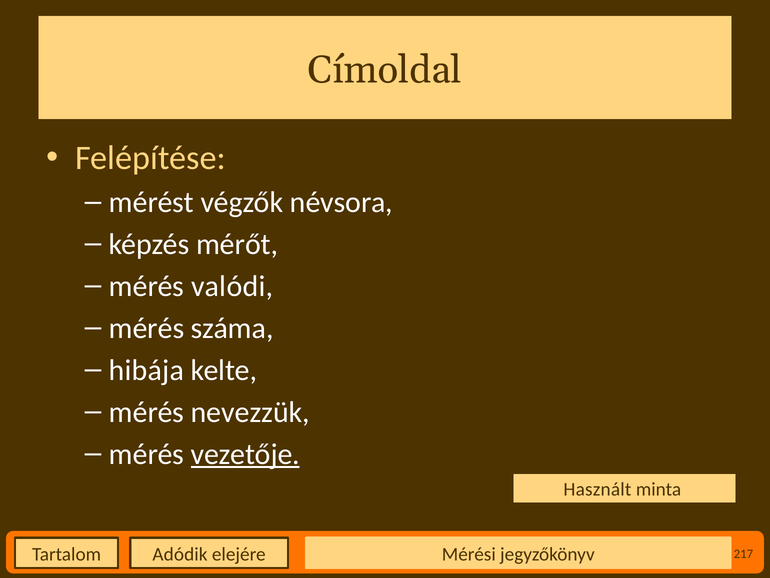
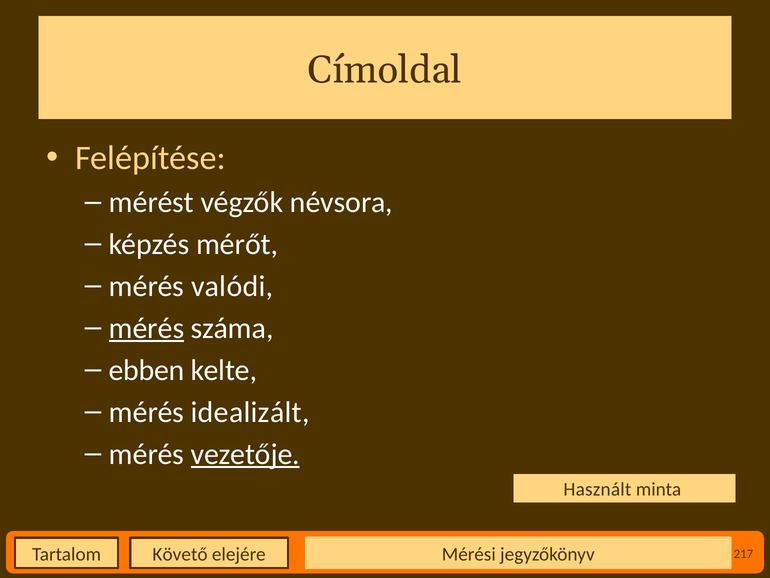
mérés underline: none -> present (147, 328)
hibája: hibája -> ebben (147, 370)
nevezzük: nevezzük -> idealizált (250, 412)
Adódik: Adódik -> Követő (180, 554)
